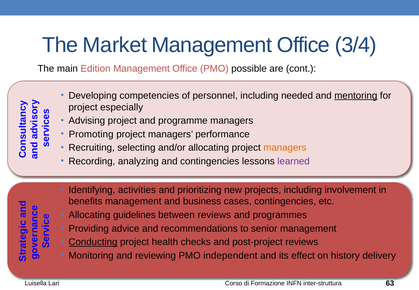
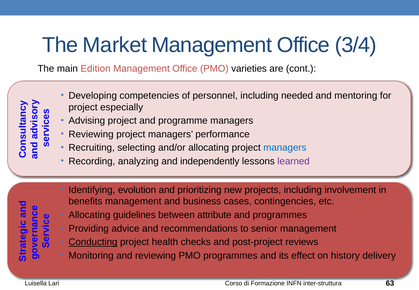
possible: possible -> varieties (249, 69)
mentoring underline: present -> none (356, 96)
Promoting: Promoting -> Reviewing (91, 134)
managers colour: orange -> blue (285, 148)
and contingencies: contingencies -> independently (210, 161)
activities: activities -> evolution (137, 190)
between reviews: reviews -> attribute (214, 215)
PMO independent: independent -> programmes (230, 256)
